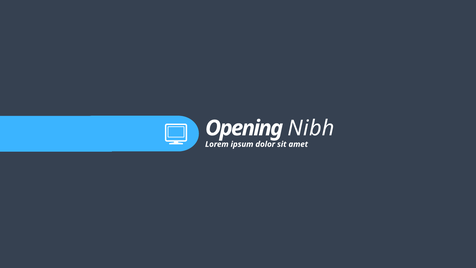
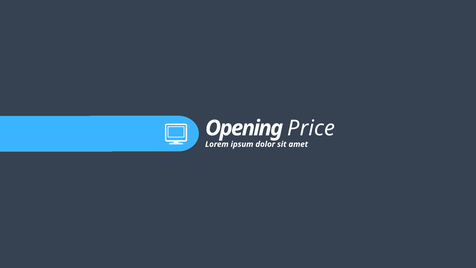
Nibh: Nibh -> Price (311, 128)
